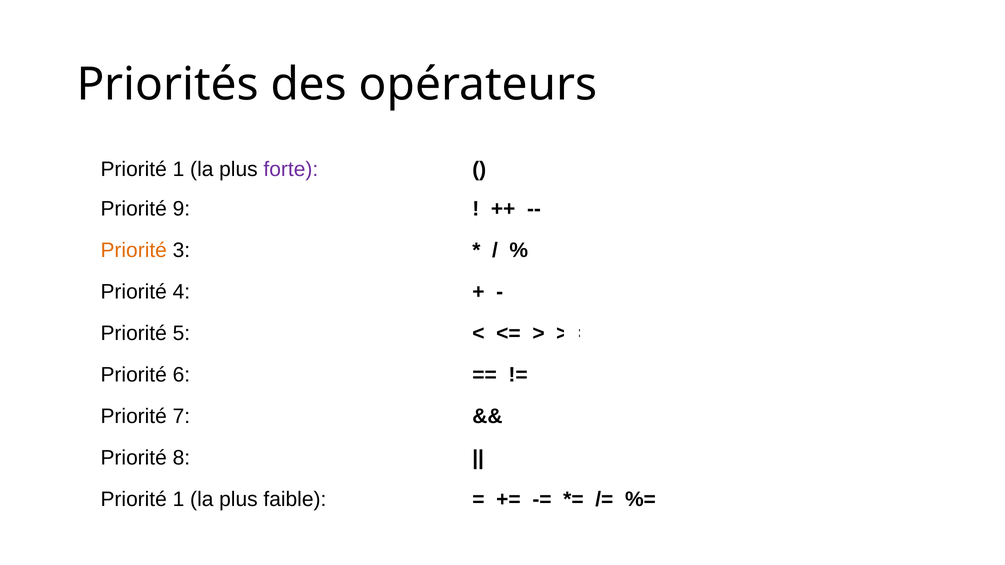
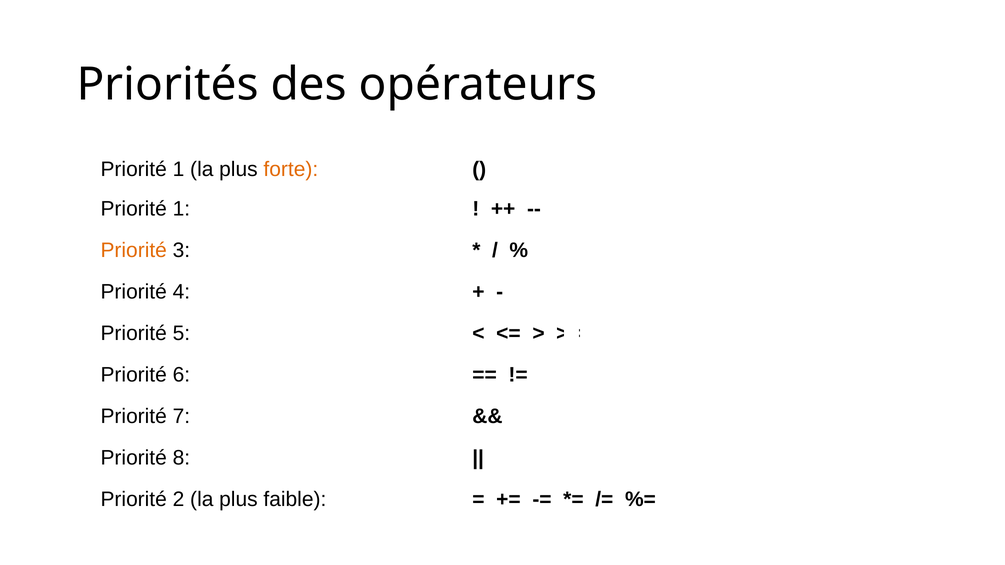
forte colour: purple -> orange (291, 169)
9: 9 -> 1 (181, 209)
1: 1 -> 2 (178, 500)
